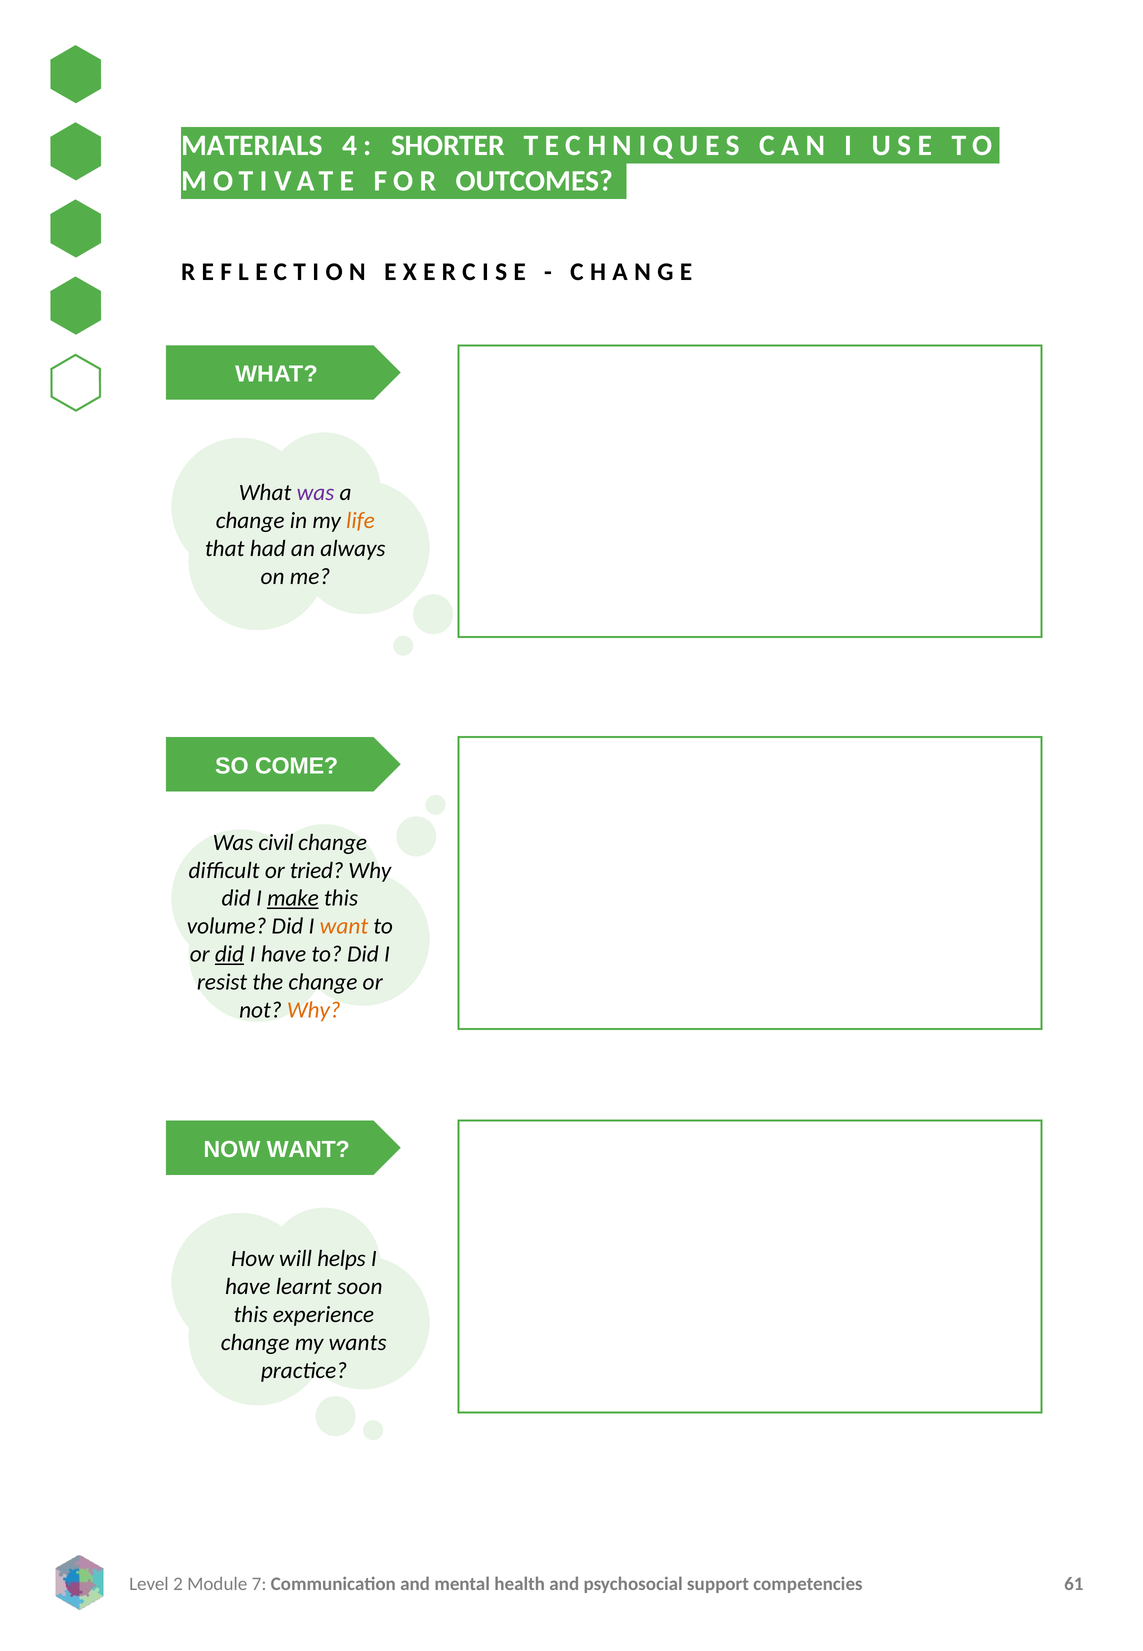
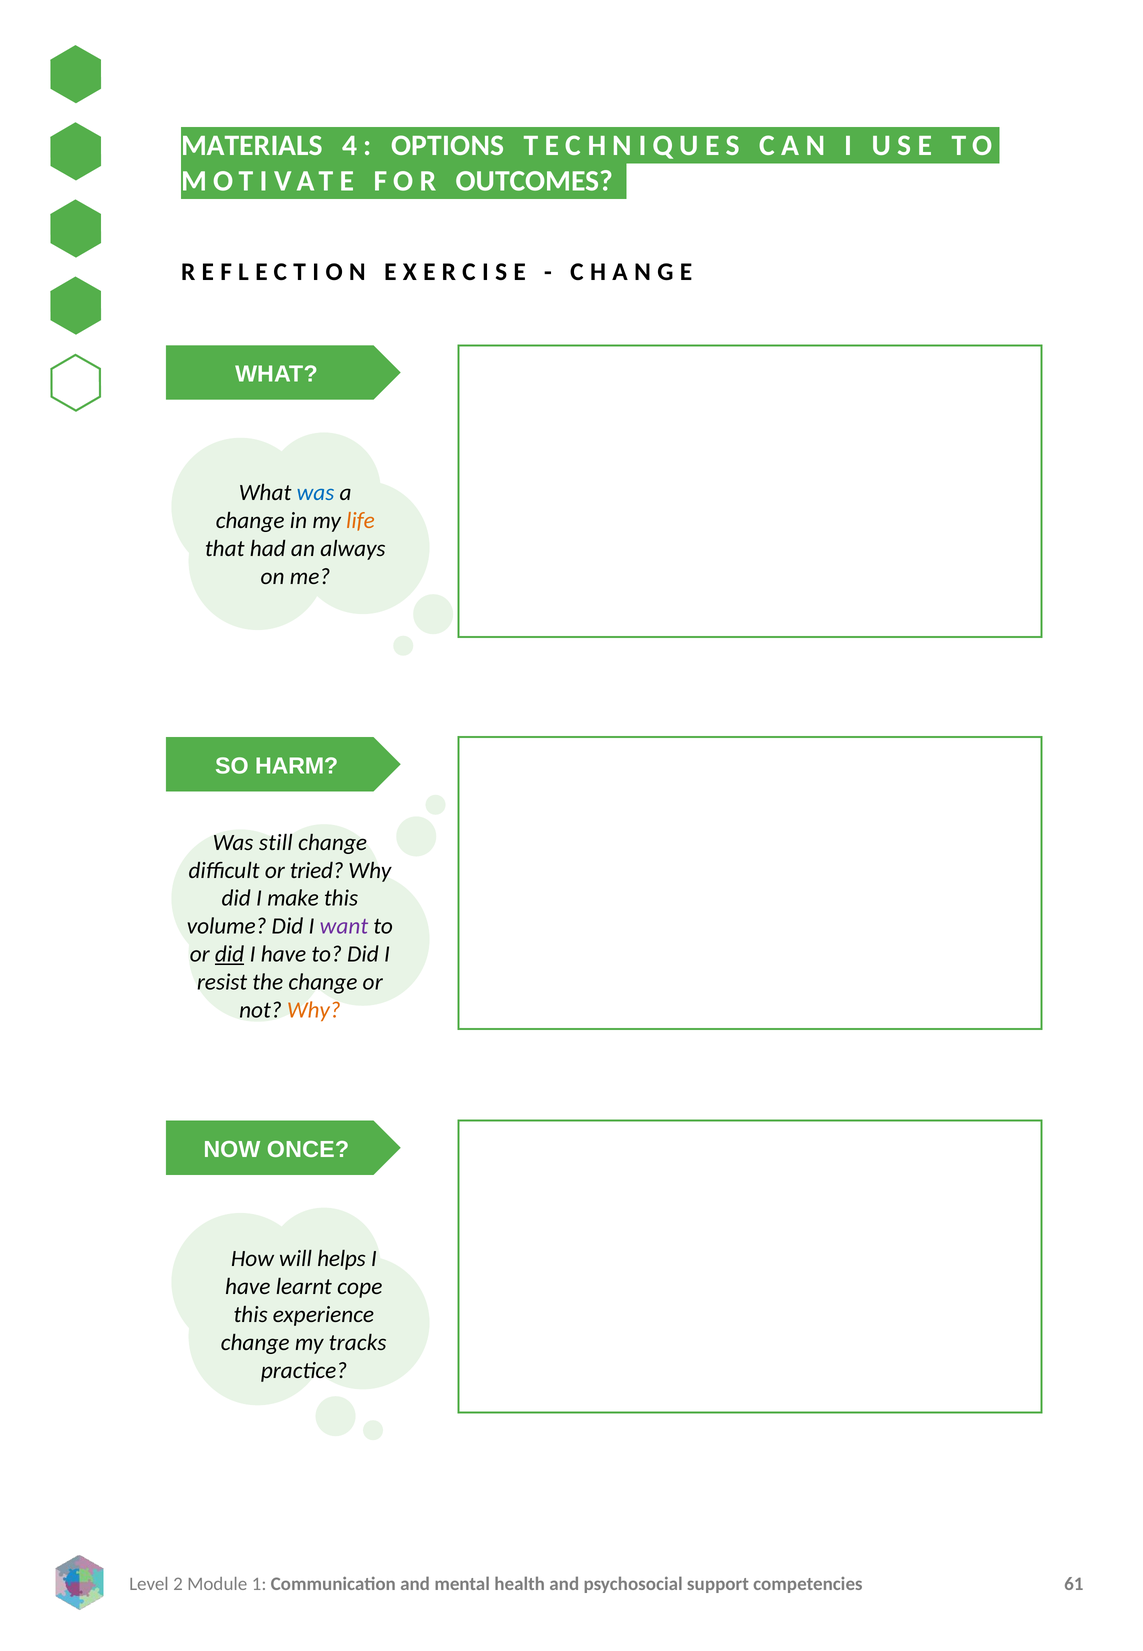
SHORTER: SHORTER -> OPTIONS (448, 145)
was colour: purple -> blue (316, 493)
COME: COME -> HARM (297, 766)
civil: civil -> still (276, 842)
make underline: present -> none (293, 898)
want colour: orange -> purple (344, 926)
NOW WANT: WANT -> ONCE (308, 1149)
soon: soon -> cope (360, 1287)
wants: wants -> tracks (358, 1343)
7: 7 -> 1 (259, 1584)
